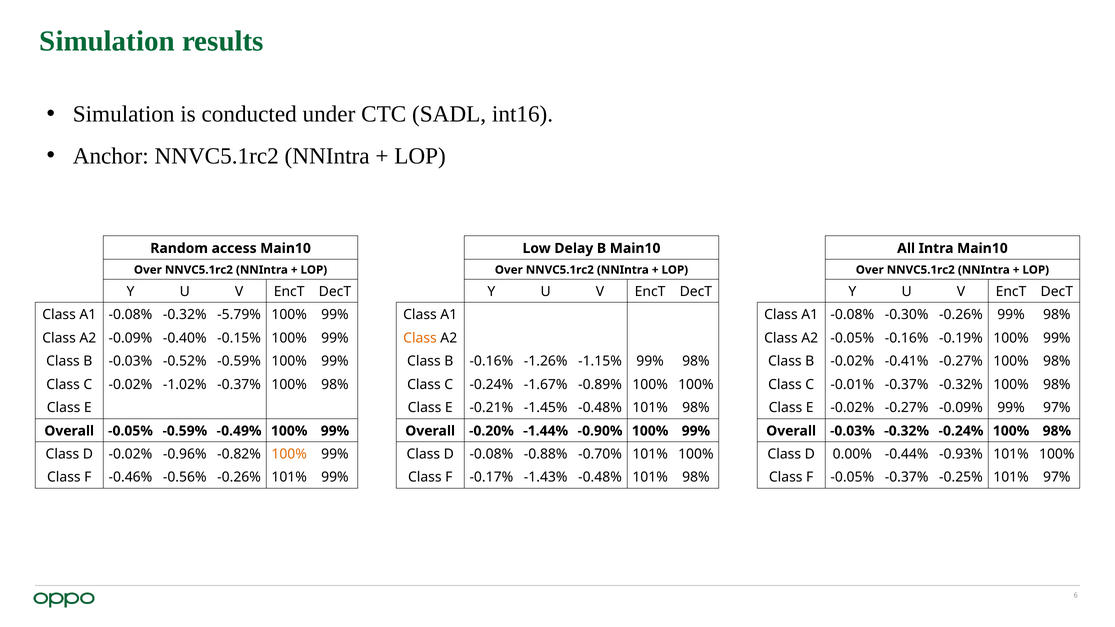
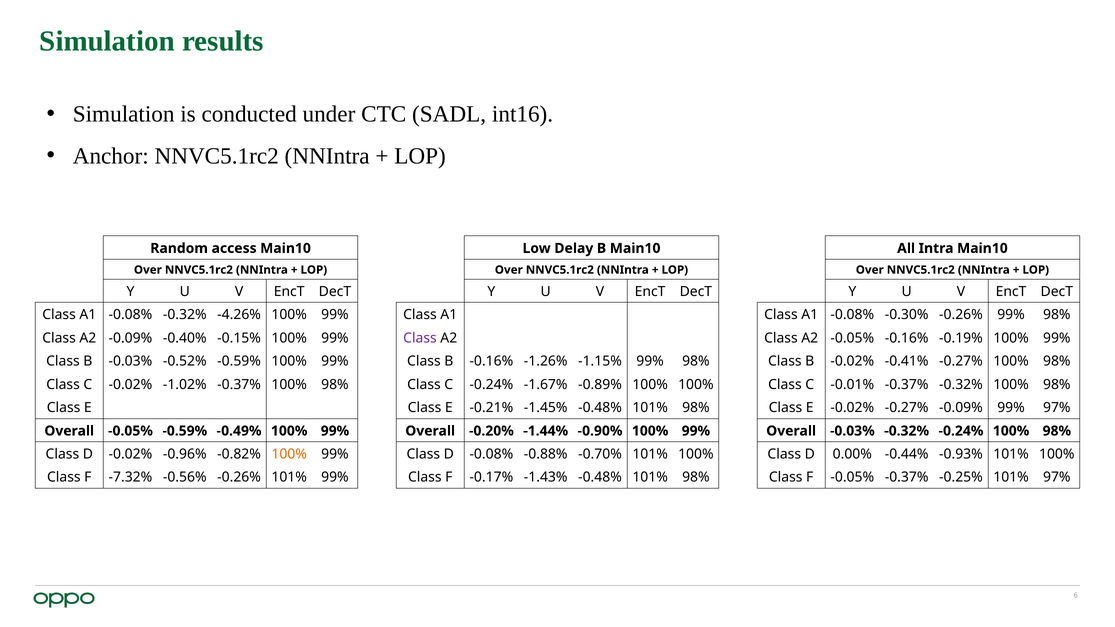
-5.79%: -5.79% -> -4.26% (239, 315)
Class colour: orange -> purple (420, 338)
-0.46%: -0.46% -> -7.32% (130, 478)
